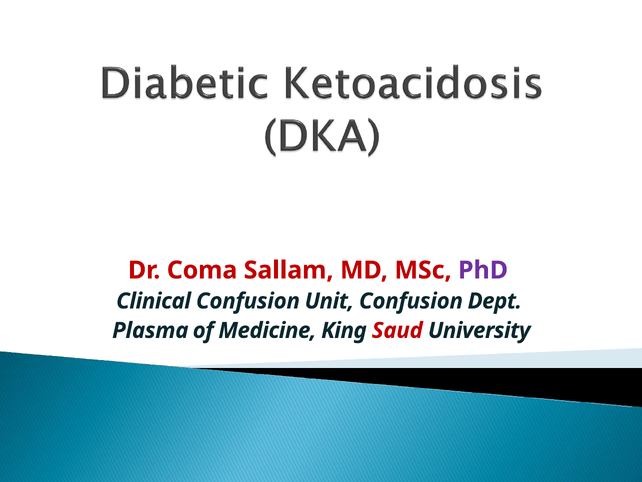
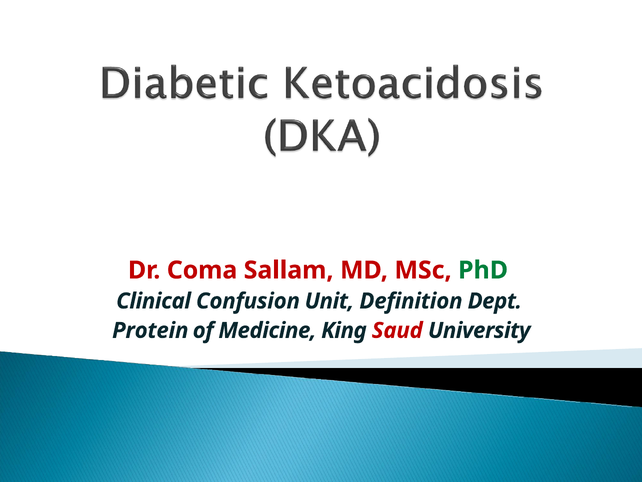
PhD colour: purple -> green (483, 270)
Unit Confusion: Confusion -> Definition (411, 301)
Plasma: Plasma -> Protein (150, 330)
